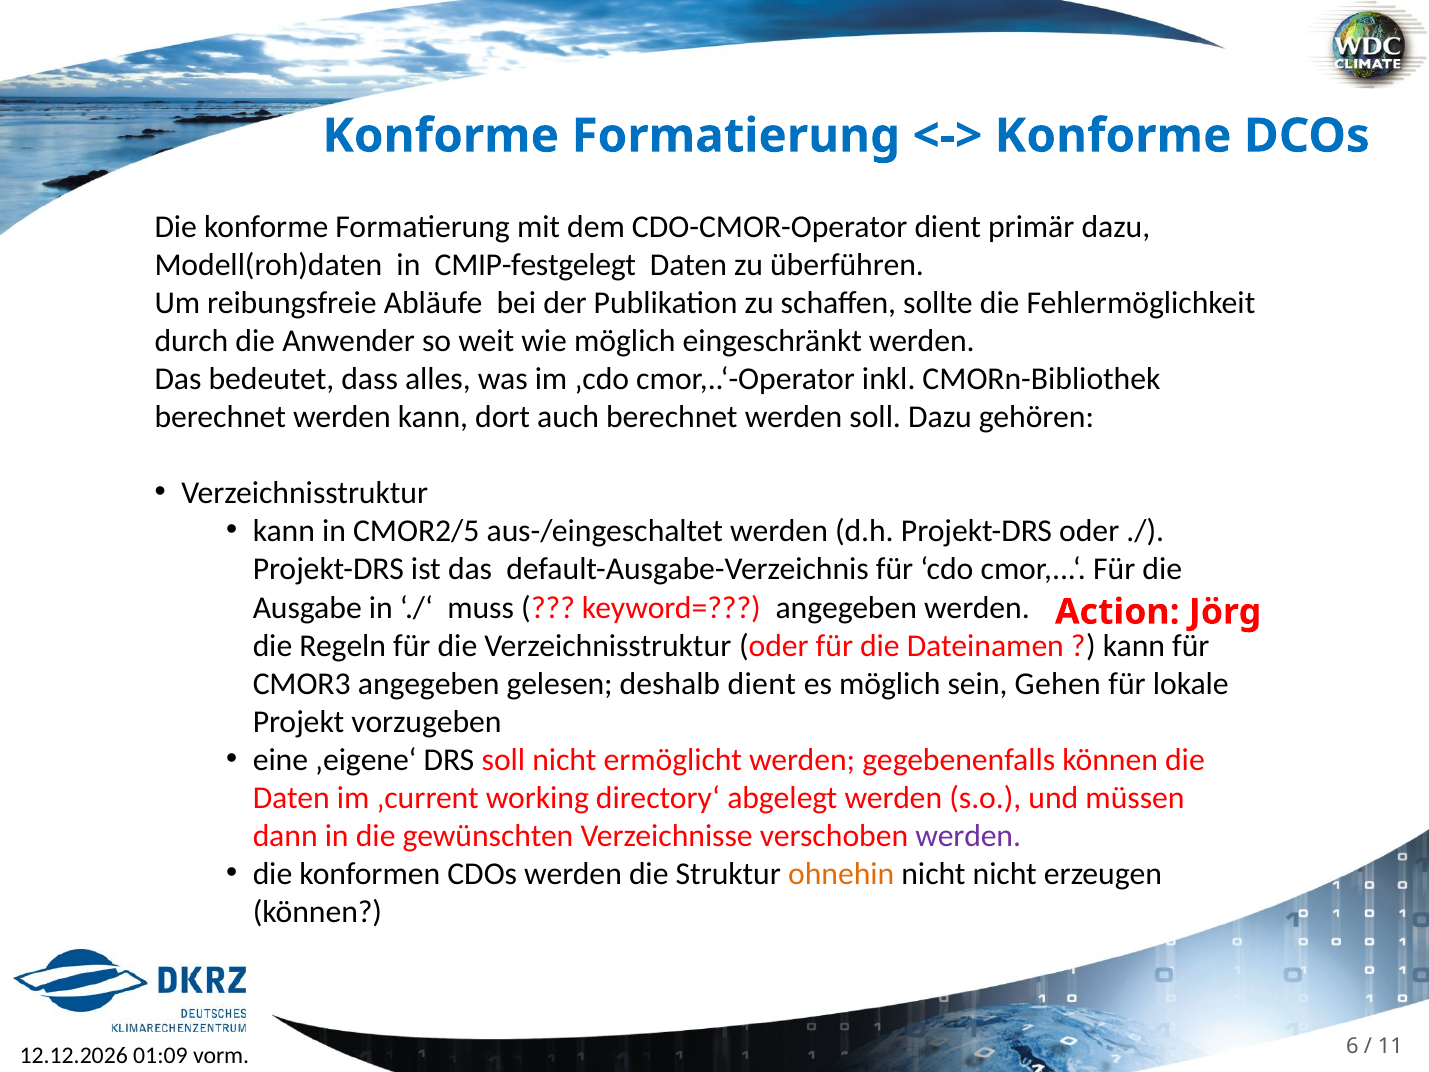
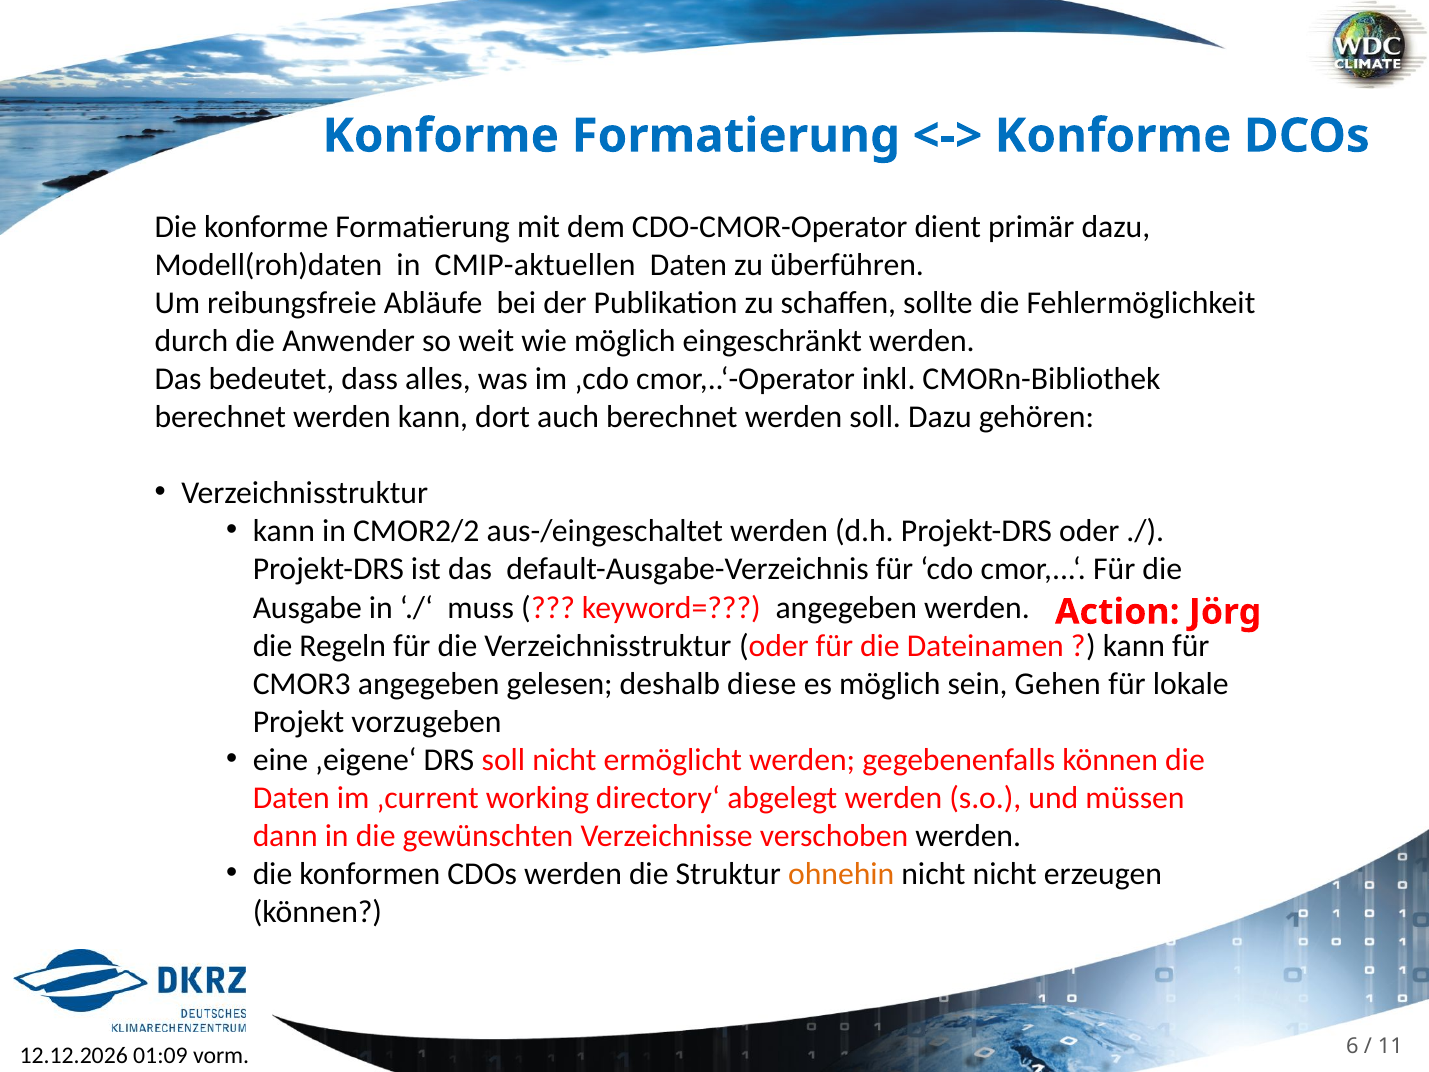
CMIP-festgelegt: CMIP-festgelegt -> CMIP-aktuellen (535, 265)
CMOR2/5: CMOR2/5 -> CMOR2/2 (416, 531)
deshalb dient: dient -> diese (762, 684)
werden colour: purple -> black (968, 836)
